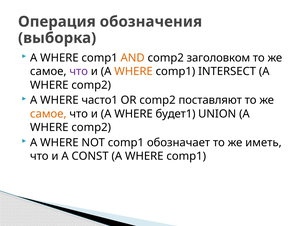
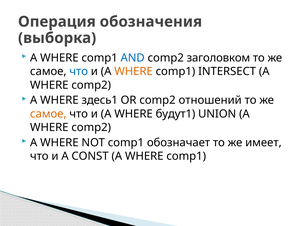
AND colour: orange -> blue (133, 58)
что colour: purple -> blue (79, 71)
часто1: часто1 -> здесь1 (100, 100)
поставляют: поставляют -> отношений (210, 100)
будет1: будет1 -> будут1 (175, 114)
иметь: иметь -> имеет (263, 142)
